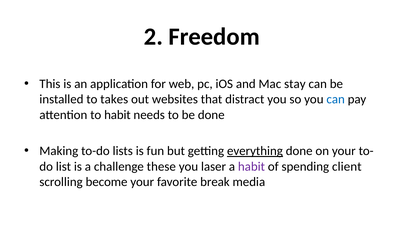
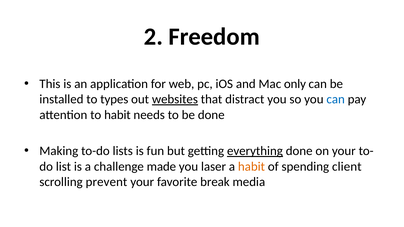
stay: stay -> only (295, 84)
takes: takes -> types (114, 99)
websites underline: none -> present (175, 99)
these: these -> made (161, 167)
habit colour: purple -> orange (251, 167)
become: become -> prevent (106, 182)
